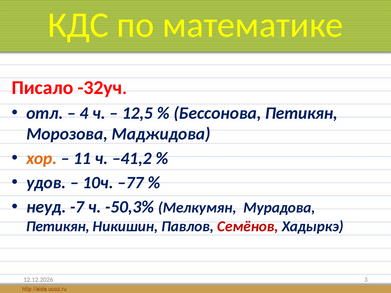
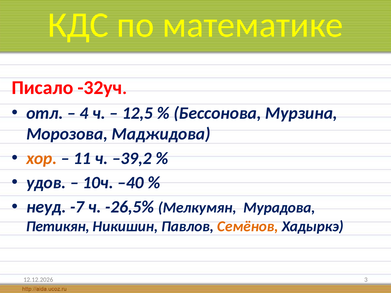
Бессонова Петикян: Петикян -> Мурзина (301, 113)
–41,2: –41,2 -> –39,2 (132, 158)
–77: –77 -> –40 (130, 183)
-50,3%: -50,3% -> -26,5% (130, 207)
Семёнов colour: red -> orange (248, 227)
